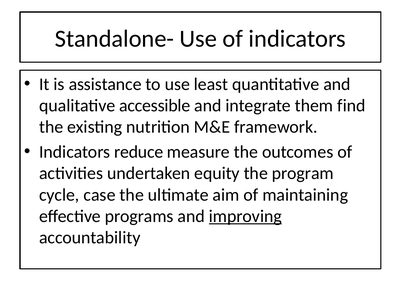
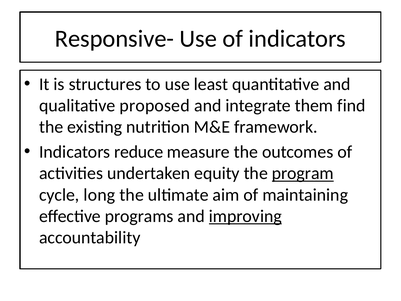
Standalone-: Standalone- -> Responsive- (114, 39)
assistance: assistance -> structures (105, 84)
accessible: accessible -> proposed (155, 106)
program underline: none -> present (303, 173)
case: case -> long (99, 195)
